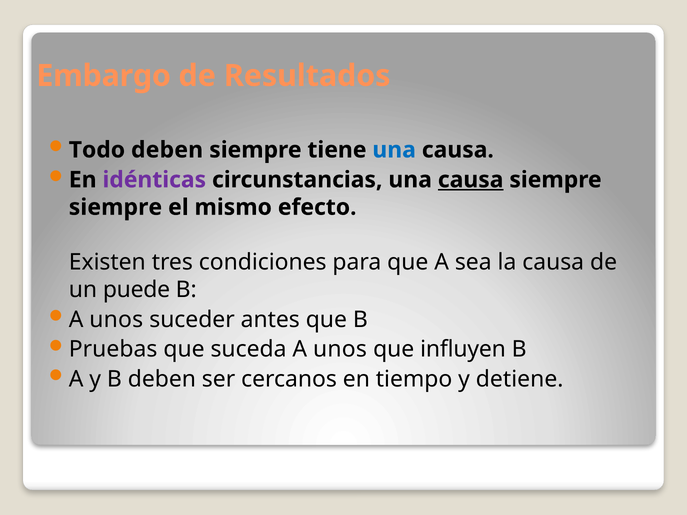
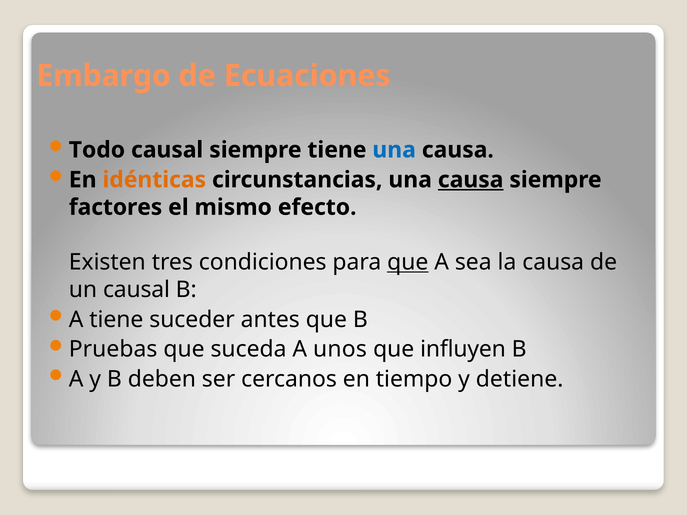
Resultados: Resultados -> Ecuaciones (307, 76)
Todo deben: deben -> causal (167, 150)
idénticas colour: purple -> orange (154, 180)
siempre: siempre -> factores (116, 207)
que underline: none -> present (408, 262)
un puede: puede -> causal (136, 290)
unos: unos -> tiene (116, 320)
